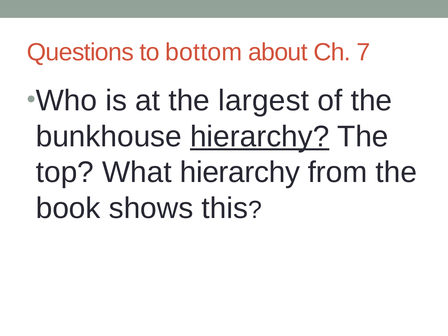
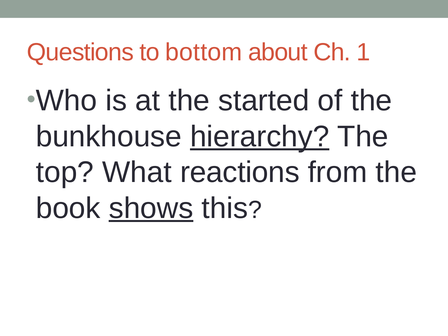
7: 7 -> 1 (363, 52)
largest: largest -> started (264, 101)
What hierarchy: hierarchy -> reactions (240, 172)
shows underline: none -> present (151, 208)
